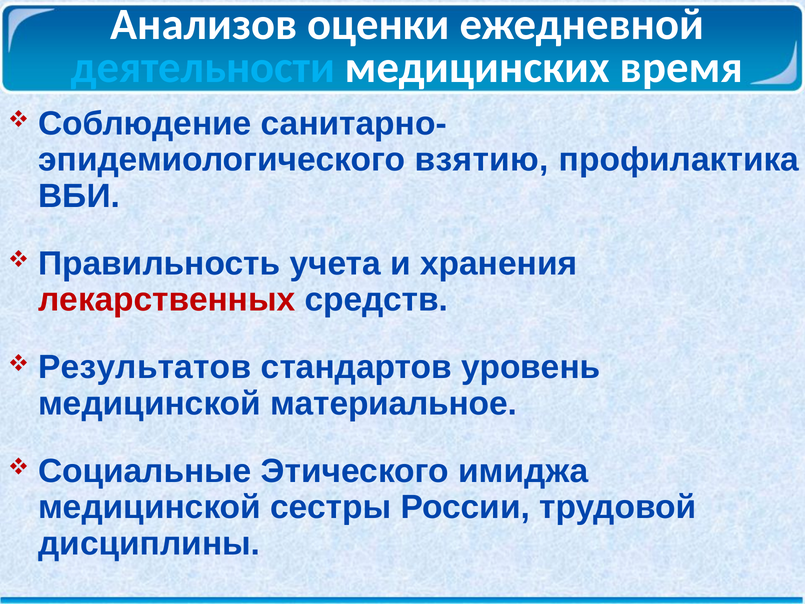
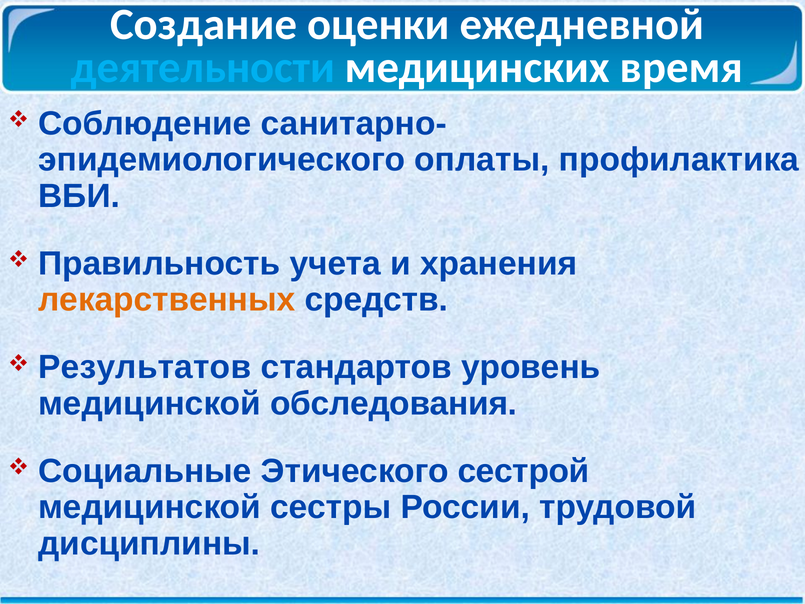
Анализов: Анализов -> Создание (204, 25)
взятию: взятию -> оплаты (482, 160)
лекарственных colour: red -> orange (167, 300)
материальное: материальное -> обследования (394, 403)
имиджа: имиджа -> сестрой (523, 471)
